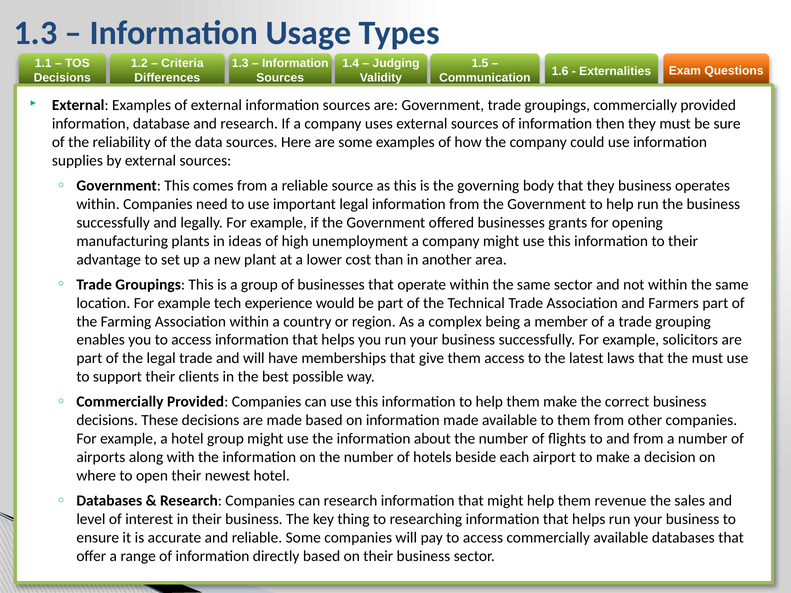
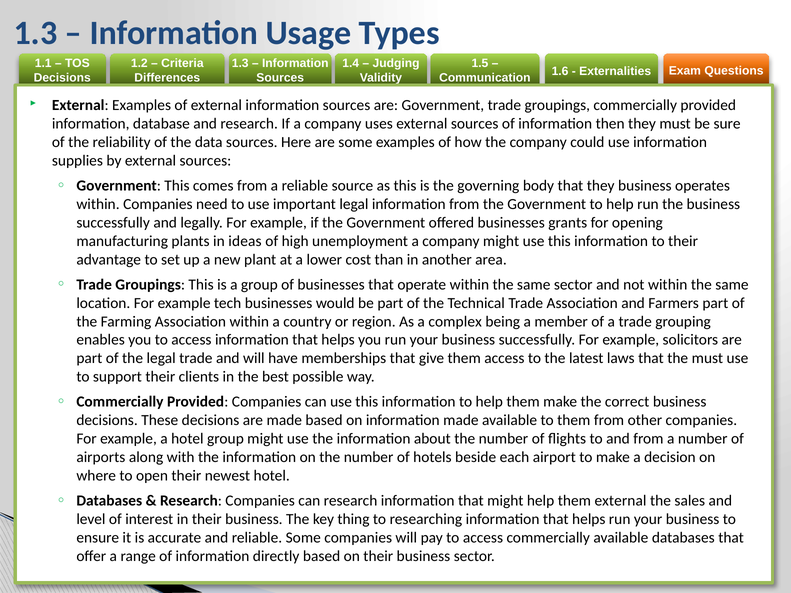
tech experience: experience -> businesses (279, 303)
them revenue: revenue -> external (621, 501)
